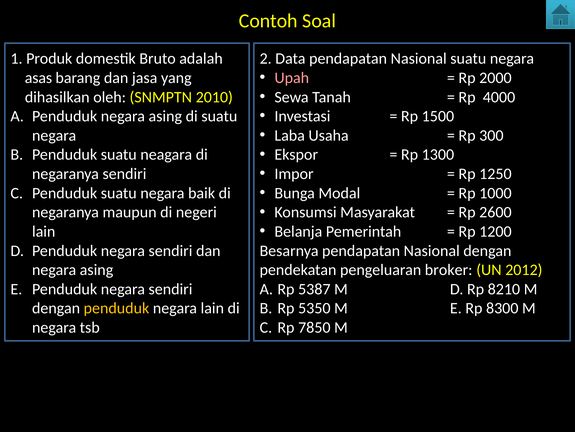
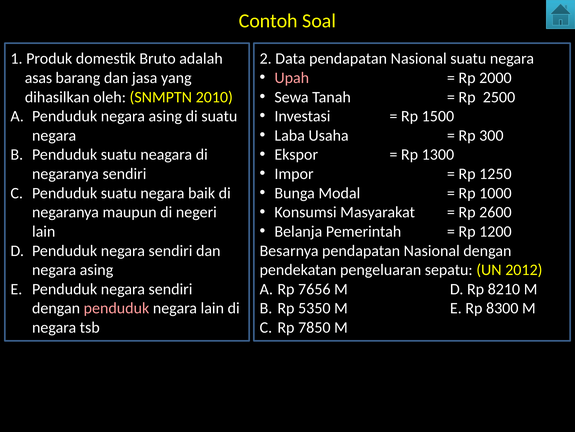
4000: 4000 -> 2500 (499, 97)
broker: broker -> sepatu (449, 269)
5387: 5387 -> 7656 (314, 289)
penduduk colour: yellow -> pink (116, 308)
